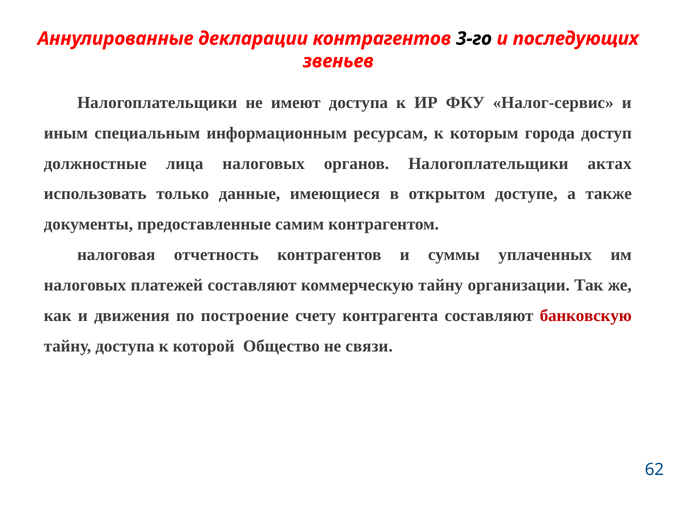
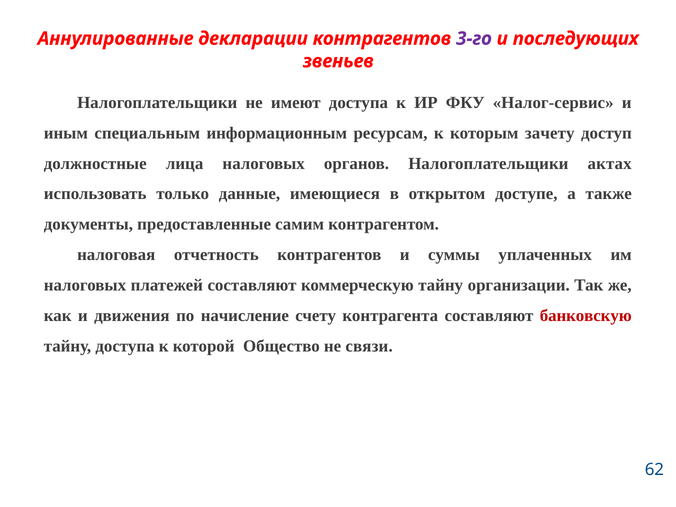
3-го colour: black -> purple (474, 39)
города: города -> зачету (550, 133)
построение: построение -> начисление (245, 316)
